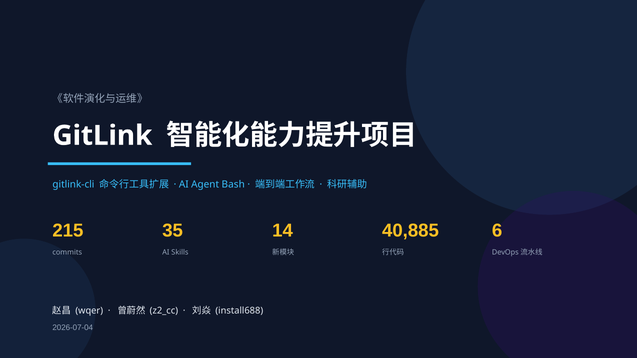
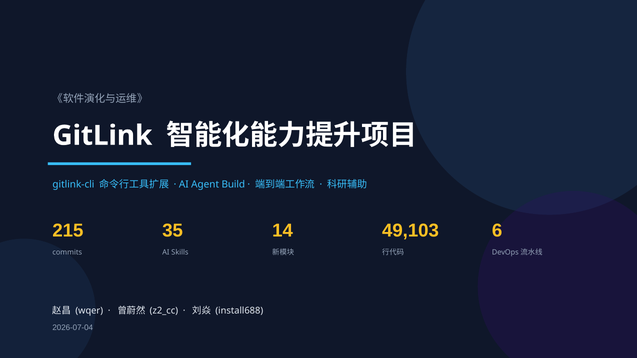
Bash: Bash -> Build (233, 185)
40,885: 40,885 -> 49,103 (410, 231)
